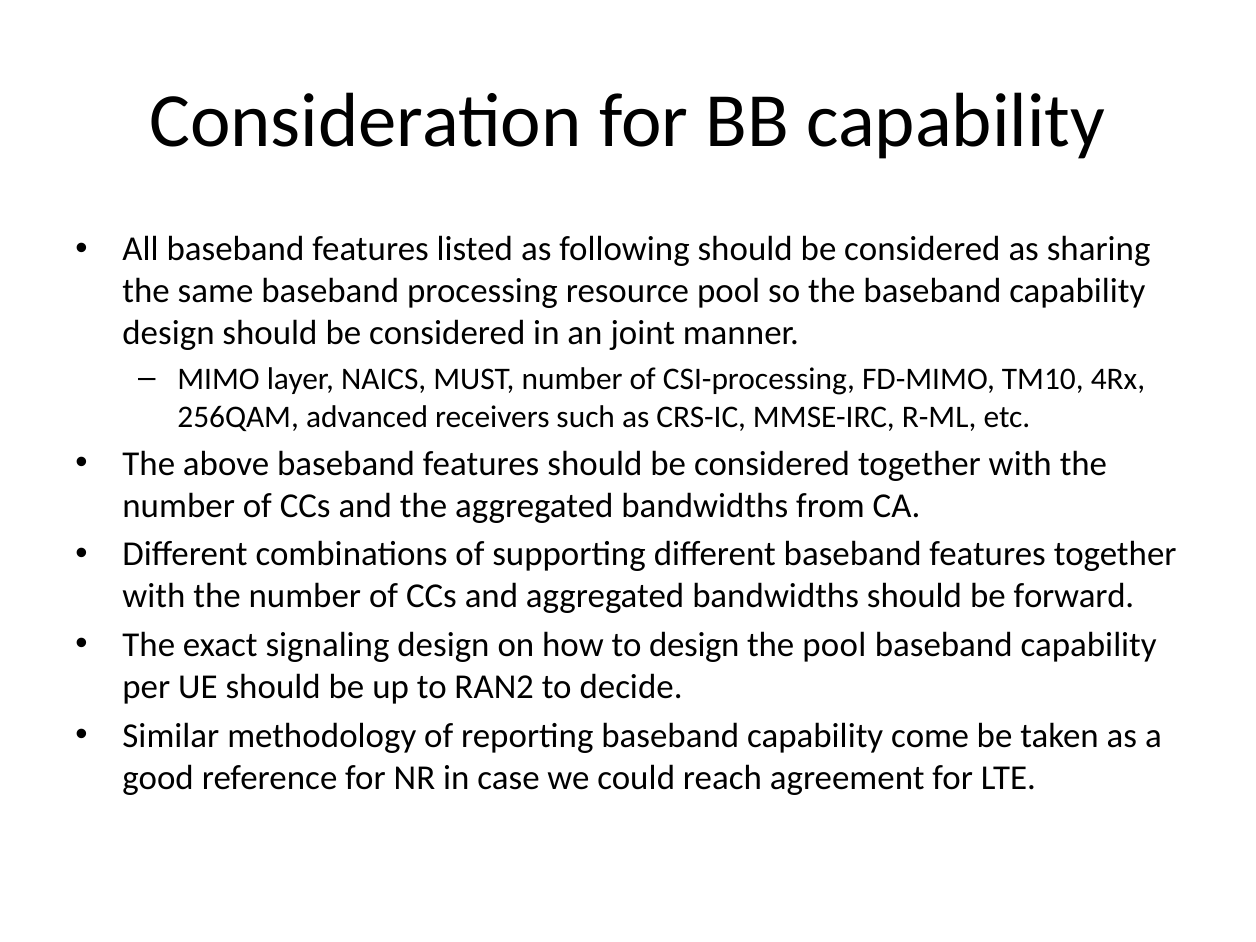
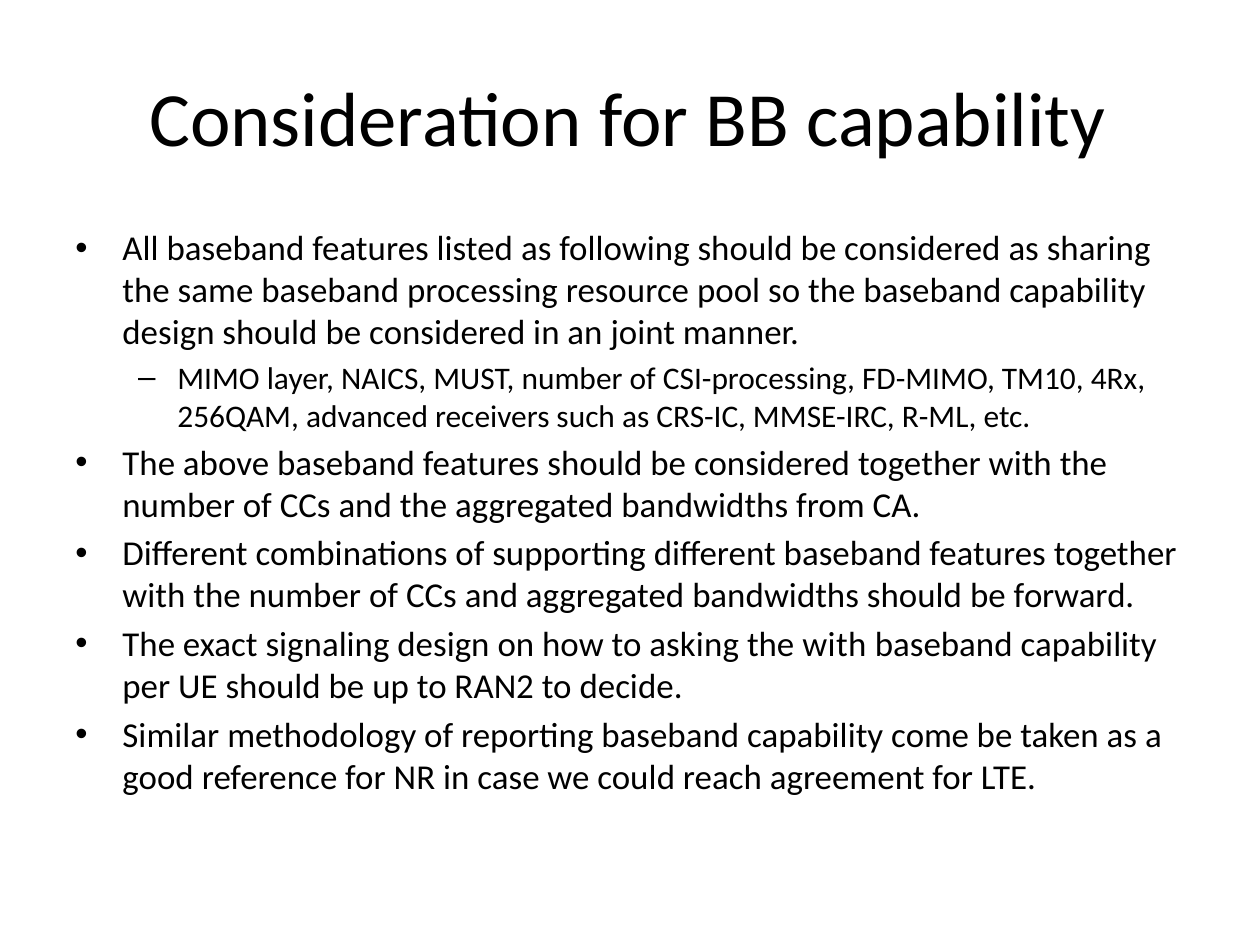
to design: design -> asking (694, 645)
the pool: pool -> with (834, 645)
